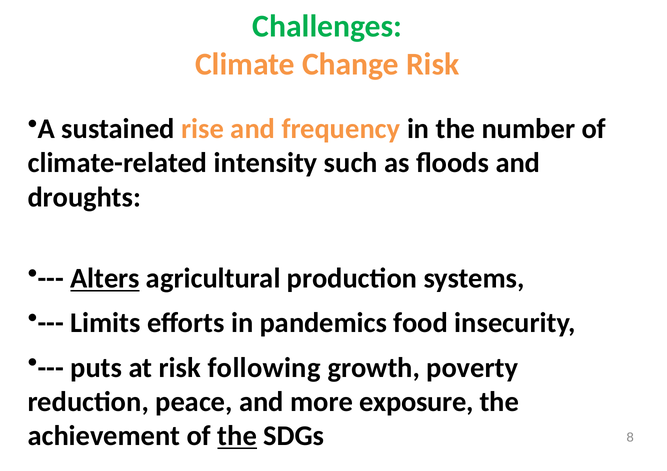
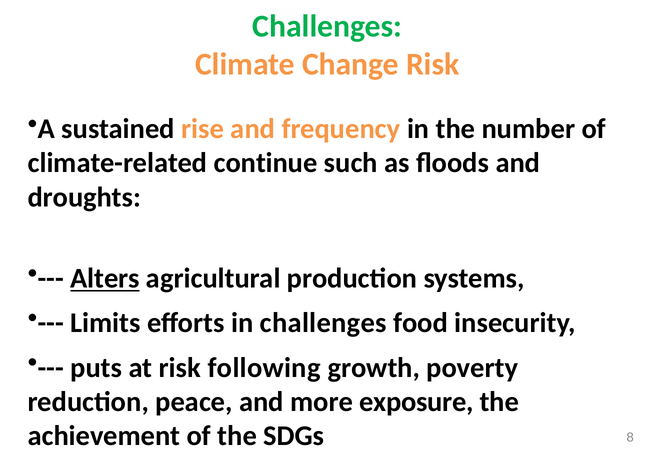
intensity: intensity -> continue (266, 163)
in pandemics: pandemics -> challenges (323, 323)
the underline: present -> none (237, 436)
